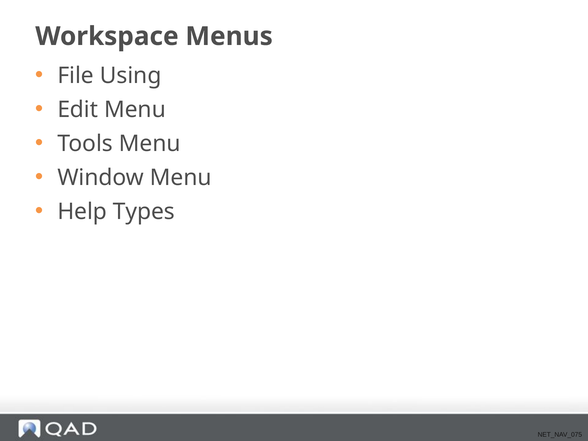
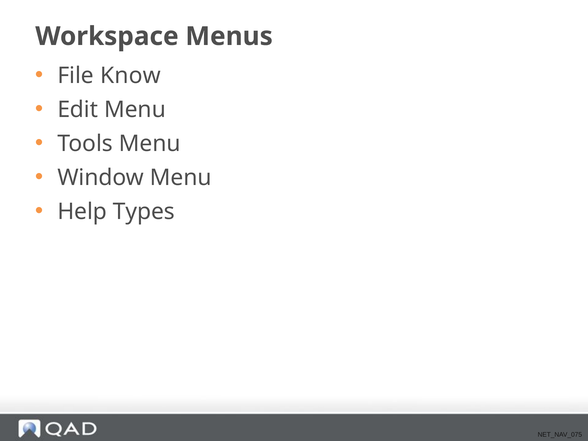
Using: Using -> Know (130, 76)
